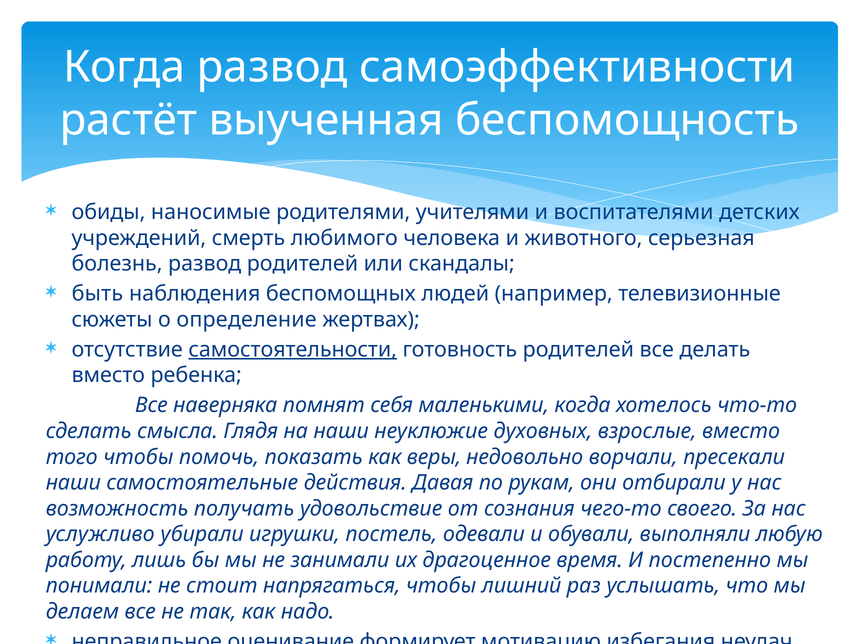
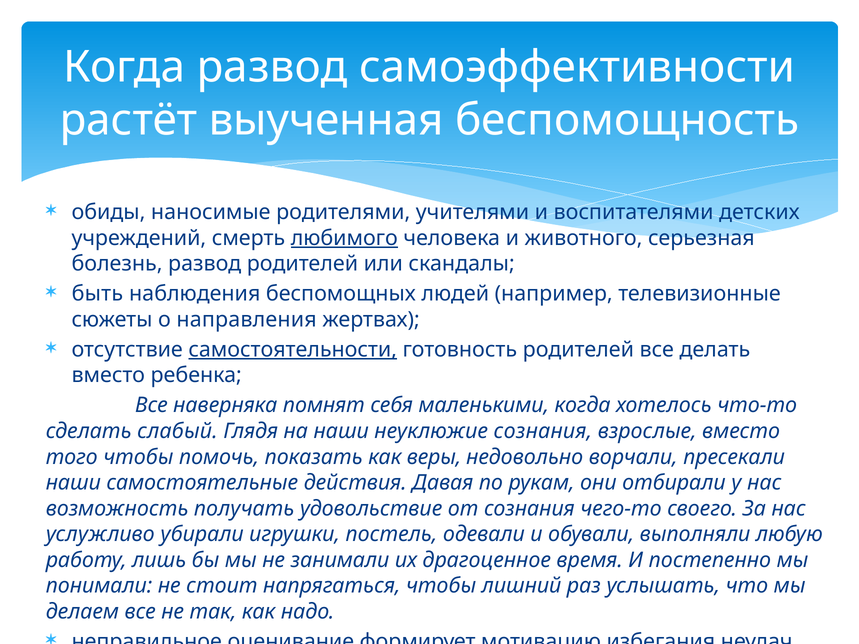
любимого underline: none -> present (344, 238)
определение: определение -> направления (247, 320)
смысла: смысла -> слабый (177, 431)
неуклюжие духовных: духовных -> сознания (543, 431)
